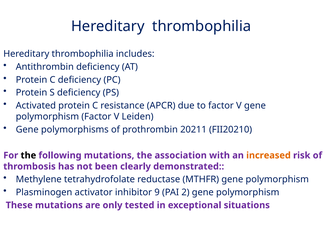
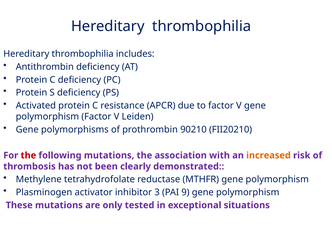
20211: 20211 -> 90210 (193, 130)
the colour: black -> red (28, 155)
9: 9 -> 3 (157, 192)
2: 2 -> 9 (185, 192)
